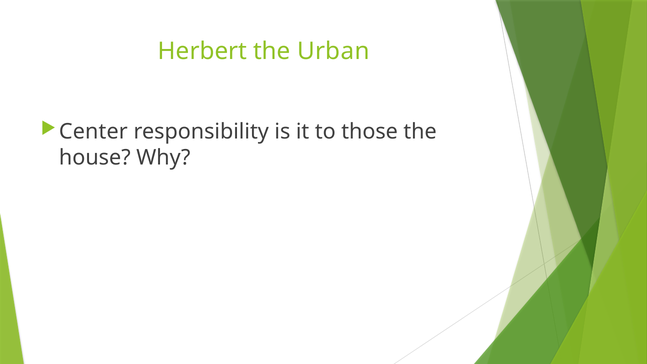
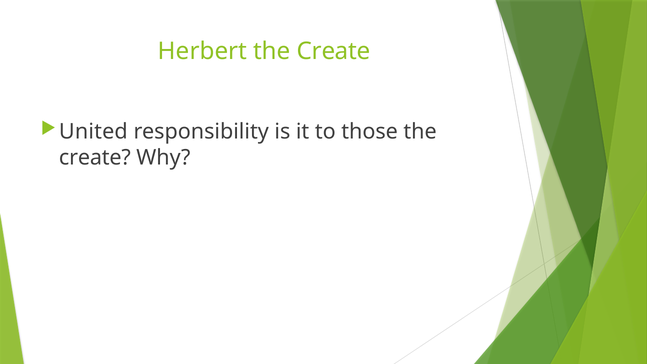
Urban: Urban -> Create (334, 51)
Center: Center -> United (93, 132)
house: house -> create (95, 157)
